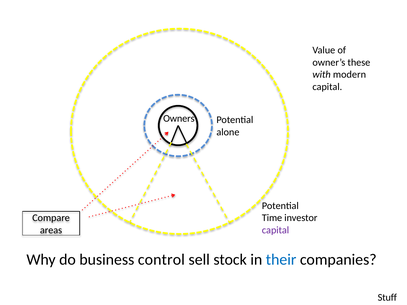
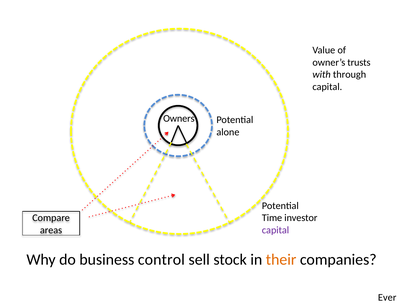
these: these -> trusts (359, 62)
modern: modern -> through (350, 75)
their colour: blue -> orange (281, 260)
Stuff: Stuff -> Ever (387, 298)
